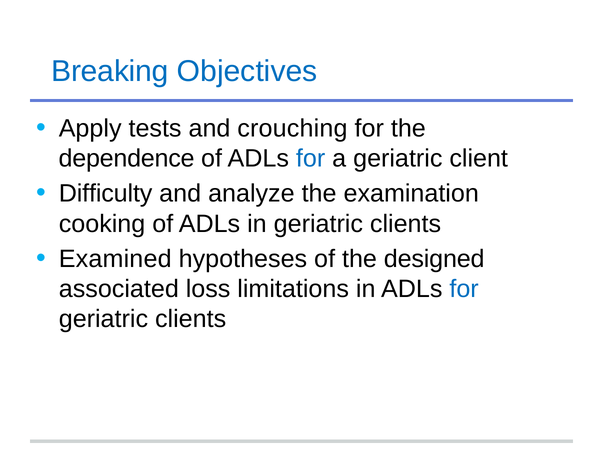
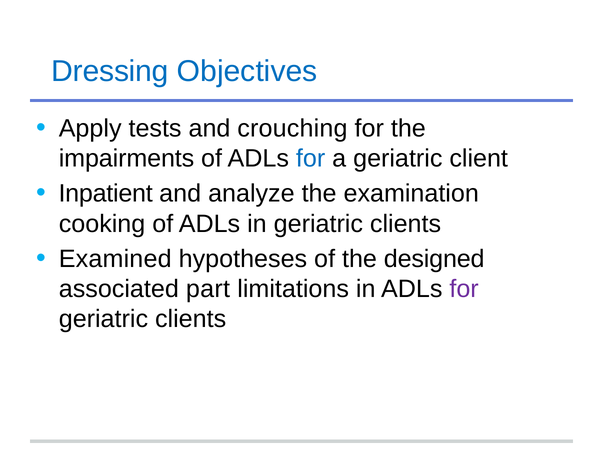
Breaking: Breaking -> Dressing (110, 71)
dependence: dependence -> impairments (127, 159)
Difficulty: Difficulty -> Inpatient (106, 194)
loss: loss -> part (208, 289)
for colour: blue -> purple (464, 289)
